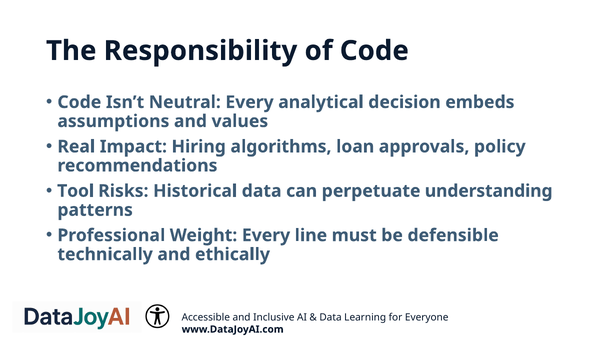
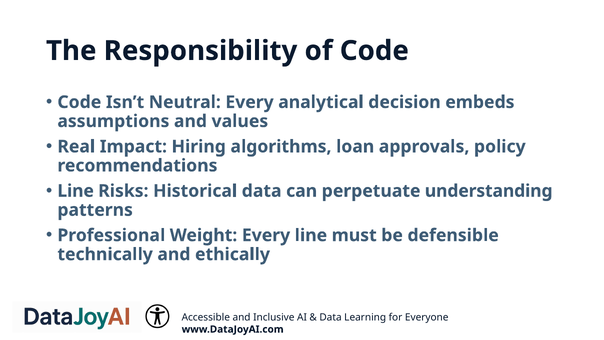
Tool: Tool -> Line (76, 191)
